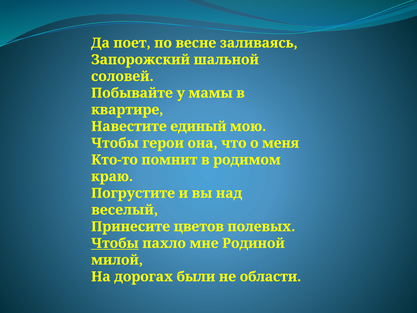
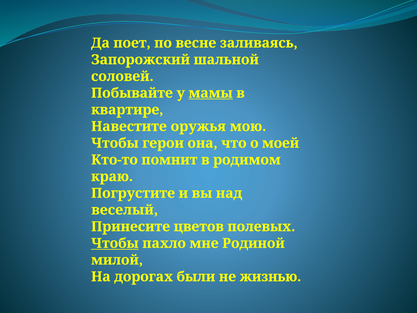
мамы underline: none -> present (211, 93)
единый: единый -> оружья (198, 126)
меня: меня -> моей (281, 143)
области: области -> жизнью (270, 276)
